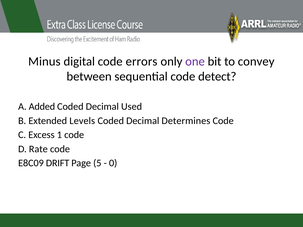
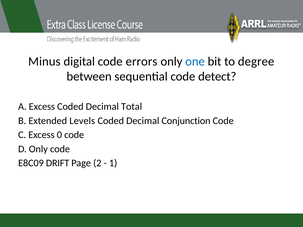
one colour: purple -> blue (195, 61)
convey: convey -> degree (256, 61)
A Added: Added -> Excess (42, 107)
Used: Used -> Total (132, 107)
Determines: Determines -> Conjunction (186, 121)
1: 1 -> 0 (59, 135)
D Rate: Rate -> Only (38, 149)
5: 5 -> 2 (97, 163)
0: 0 -> 1 (113, 163)
